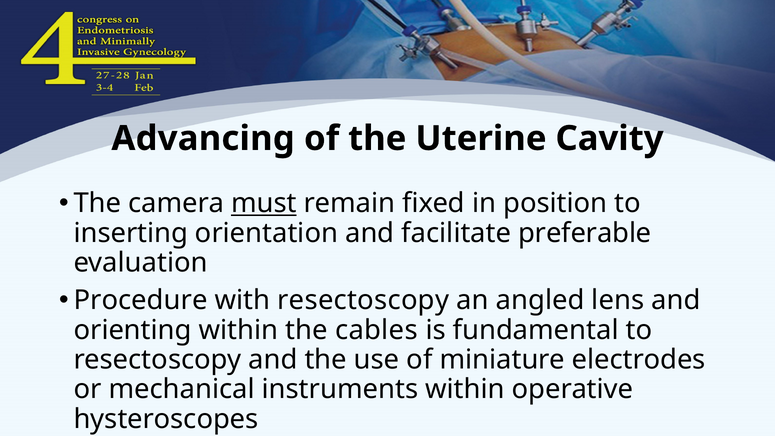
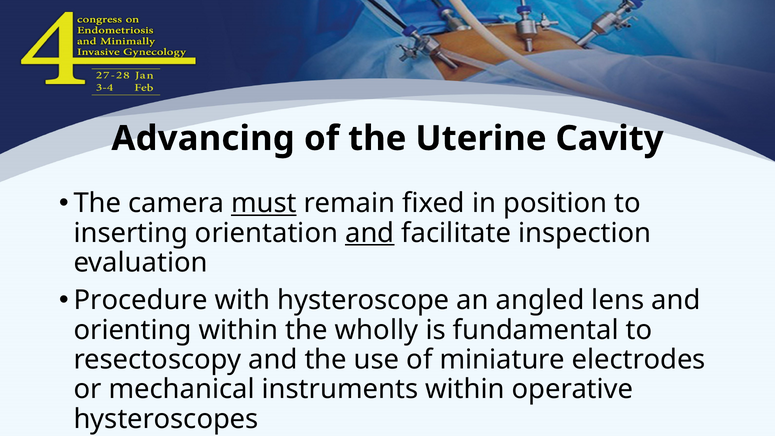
and underline: none -> present (370, 233)
preferable: preferable -> inspection (585, 233)
with resectoscopy: resectoscopy -> hysteroscope (363, 300)
cables: cables -> wholly (377, 330)
